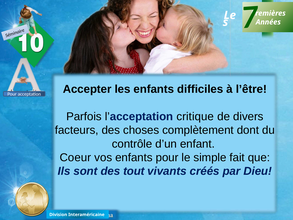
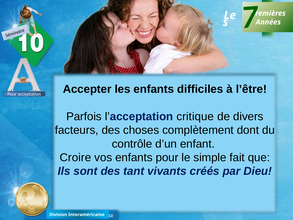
Coeur: Coeur -> Croire (75, 157)
tout: tout -> tant (134, 171)
